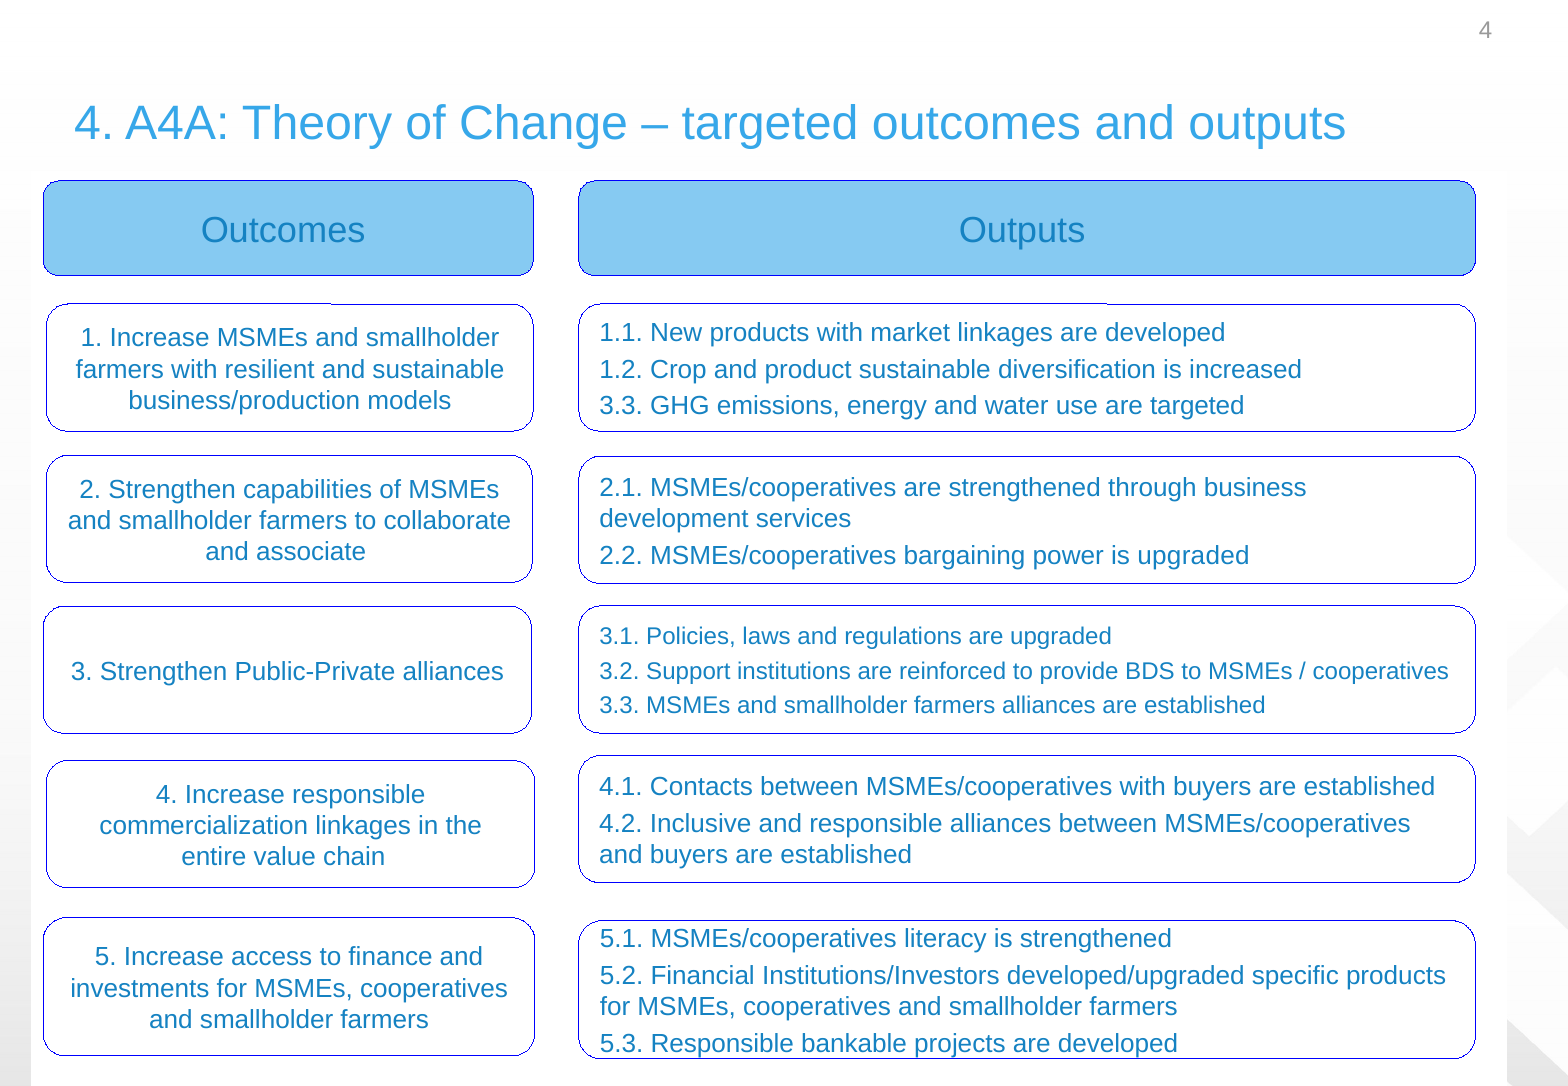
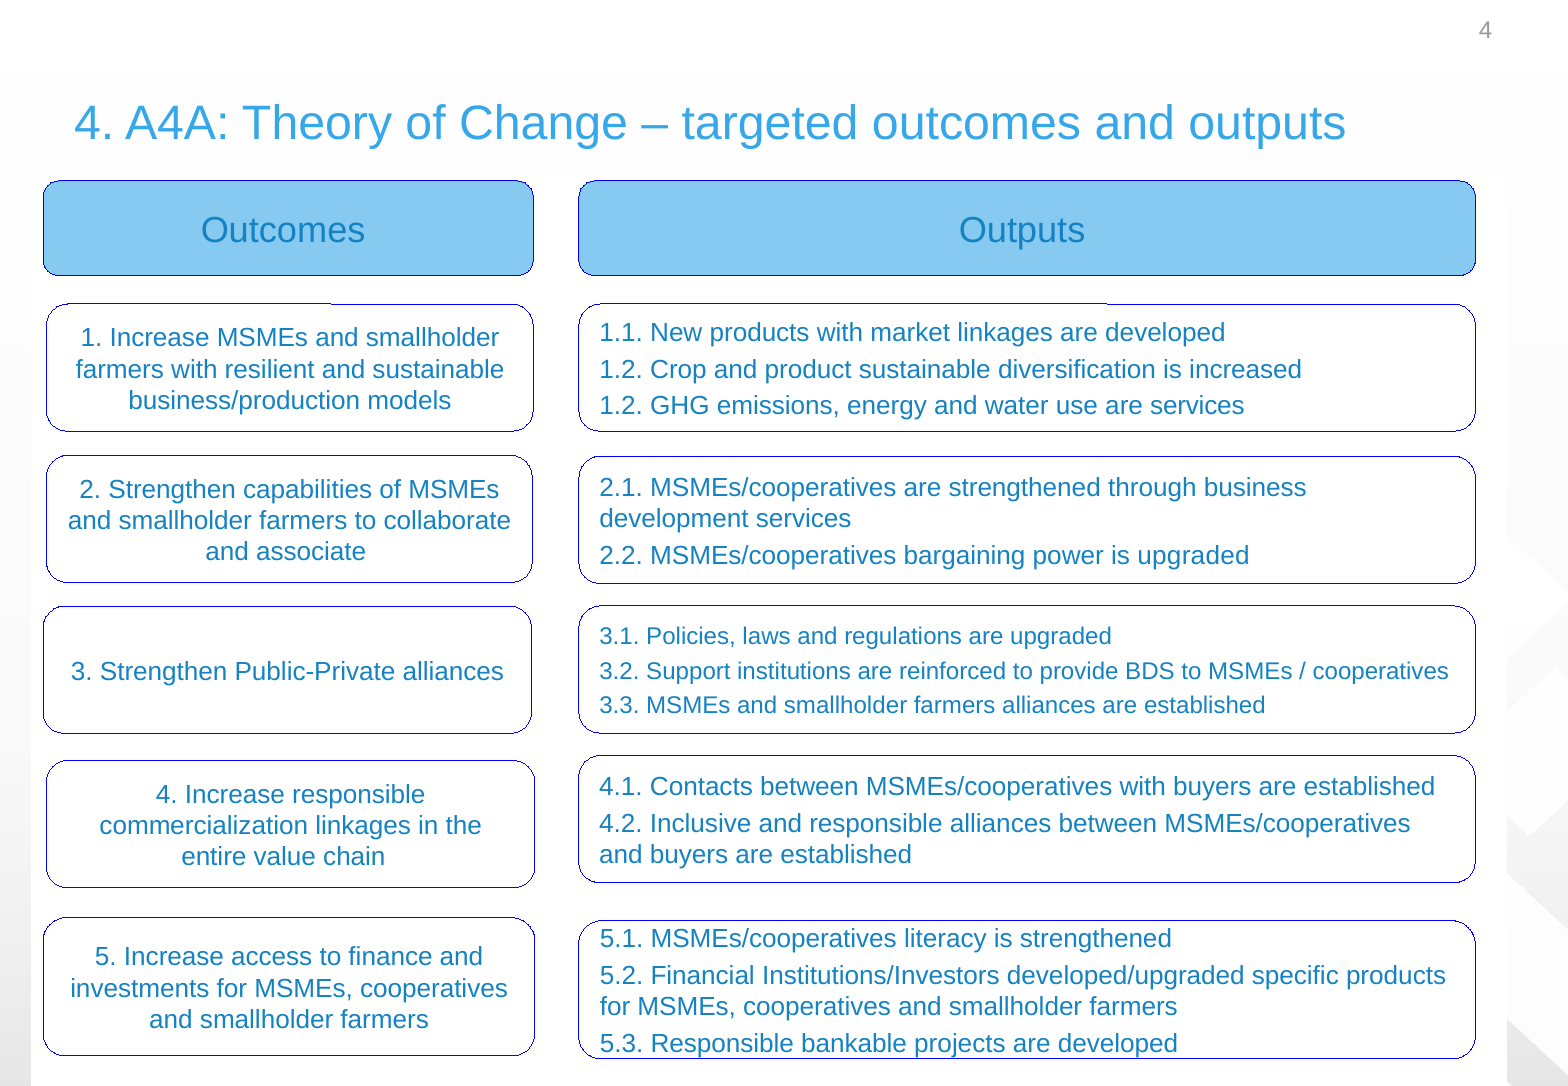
3.3: 3.3 -> 1.2 (621, 406)
are targeted: targeted -> services (1197, 406)
